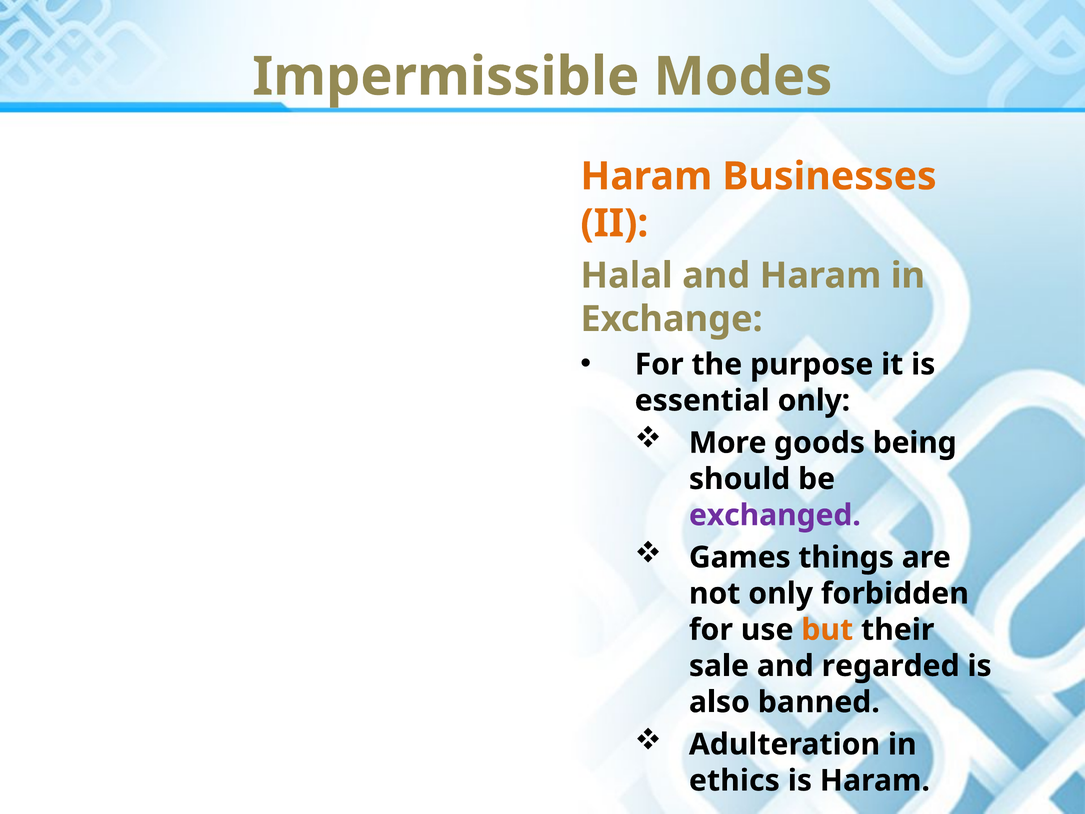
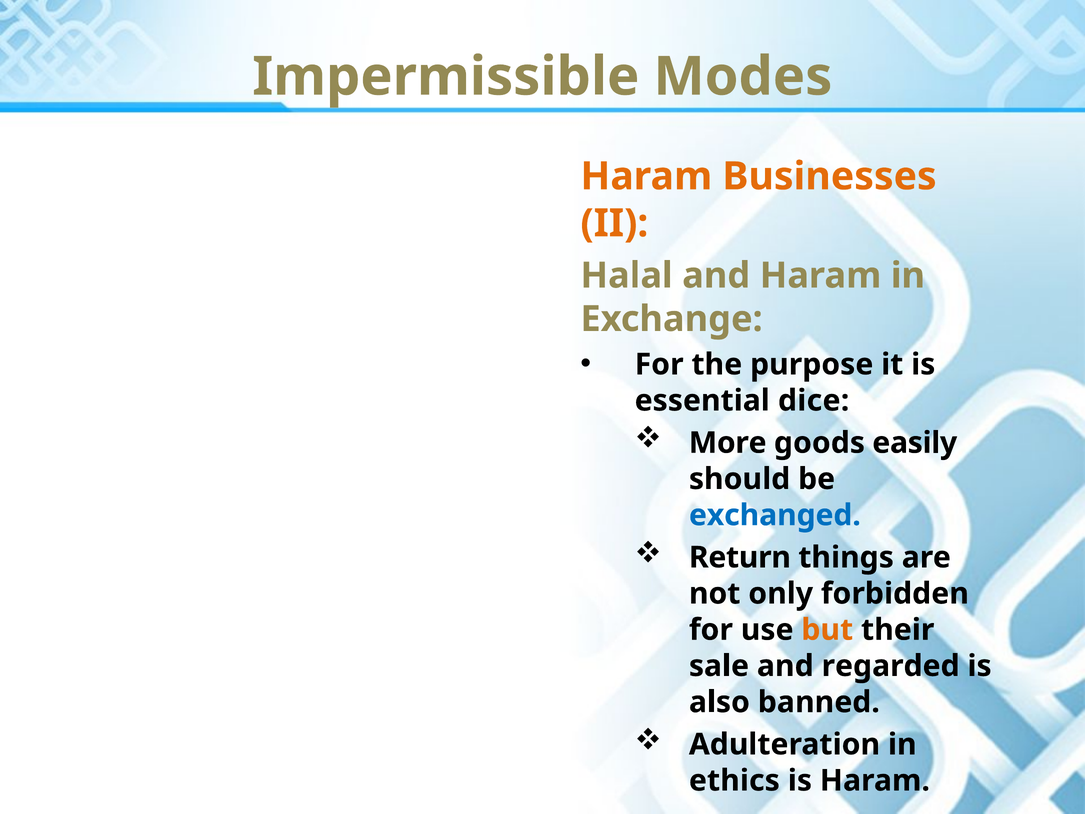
essential only: only -> dice (814, 401)
being: being -> easily (915, 443)
exchanged colour: purple -> blue (775, 515)
Games: Games -> Return (740, 557)
